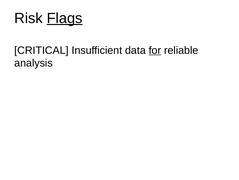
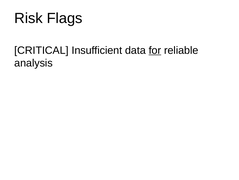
Flags underline: present -> none (65, 18)
